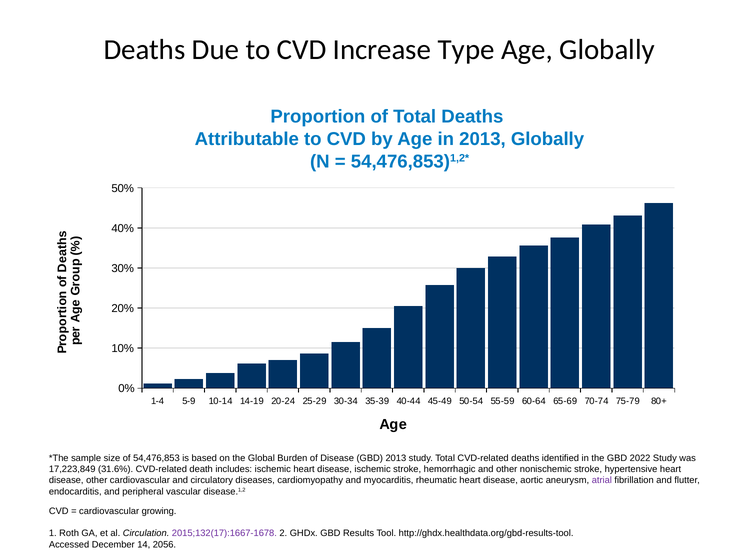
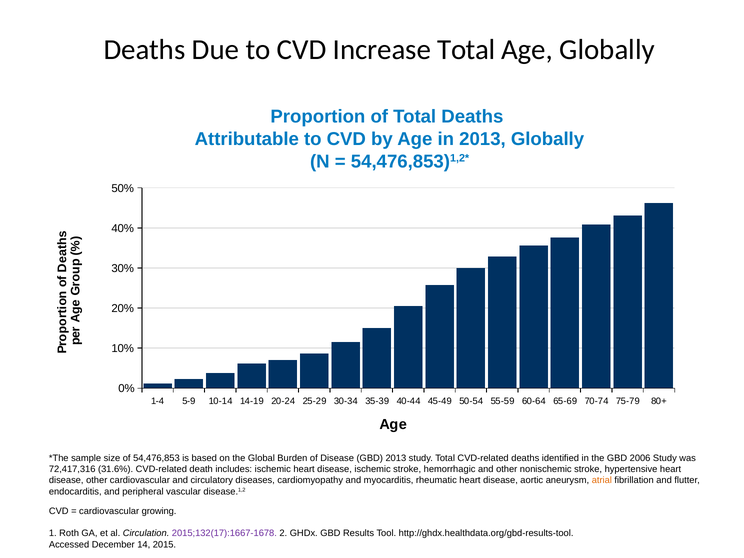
Increase Type: Type -> Total (466, 50)
2022: 2022 -> 2006 (640, 458)
17,223,849: 17,223,849 -> 72,417,316 (72, 469)
atrial colour: purple -> orange (602, 480)
2056: 2056 -> 2015 (164, 544)
